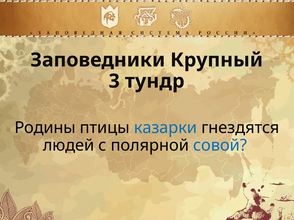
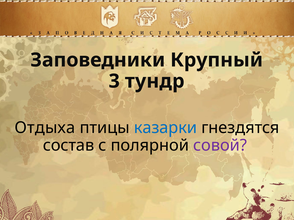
Родины: Родины -> Отдыха (45, 128)
людей: людей -> состав (69, 146)
совой colour: blue -> purple (220, 146)
